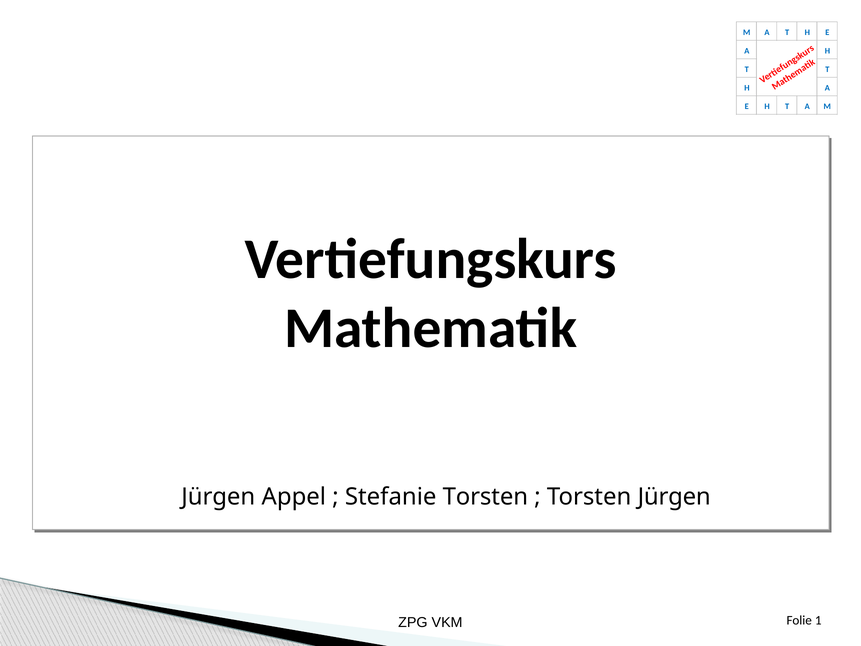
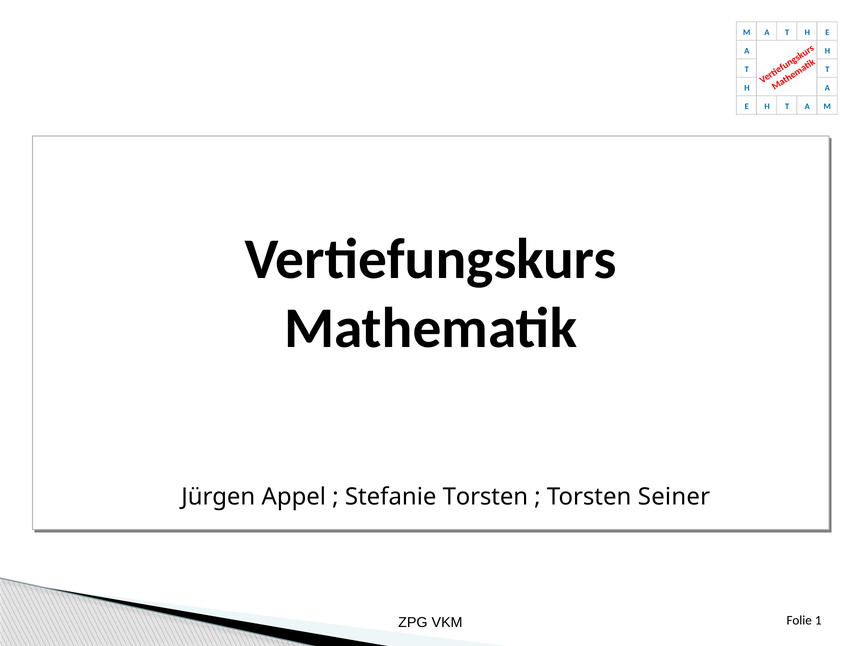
Torsten Jürgen: Jürgen -> Seiner (674, 497)
